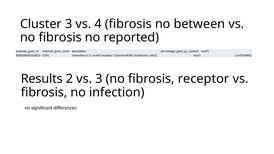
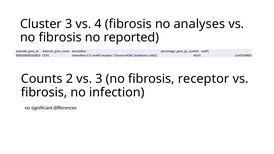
between: between -> analyses (199, 24)
Results: Results -> Counts (42, 79)
